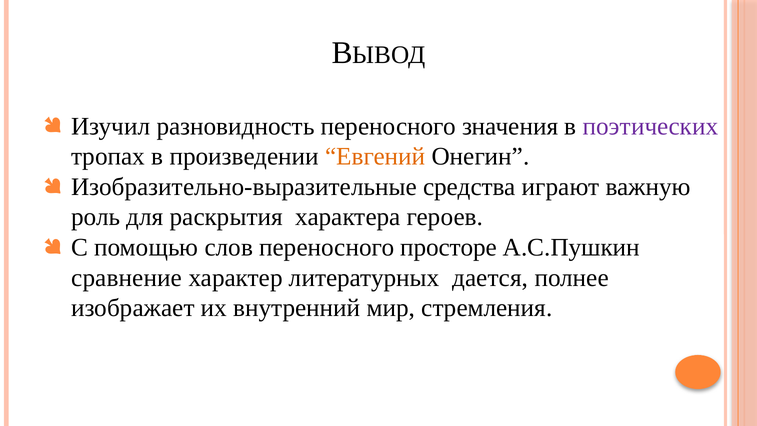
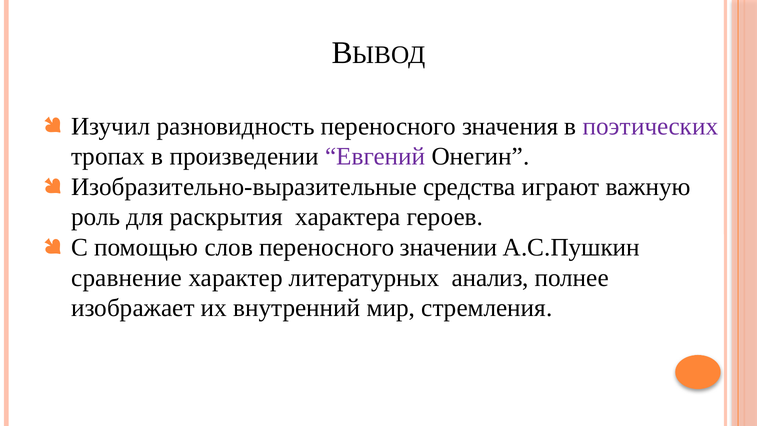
Евгений colour: orange -> purple (375, 156)
просторе: просторе -> значении (449, 247)
дается: дается -> анализ (490, 278)
